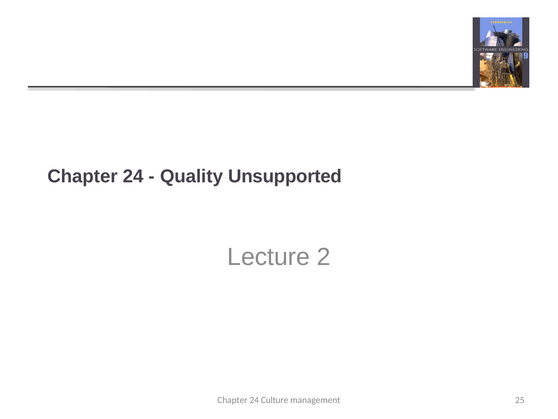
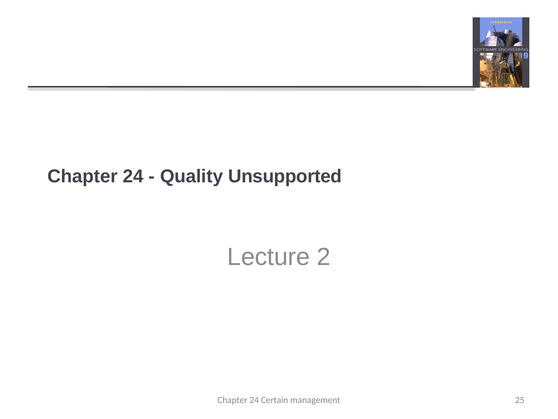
Culture: Culture -> Certain (275, 400)
